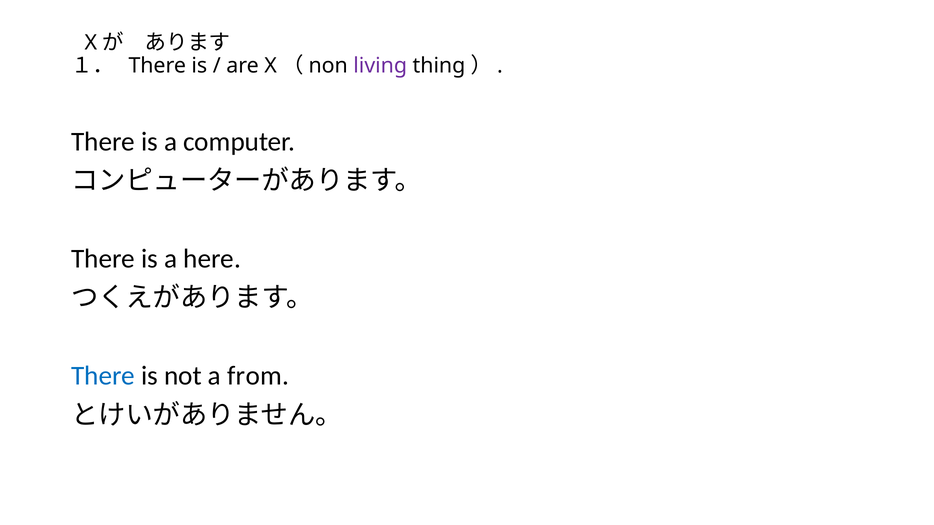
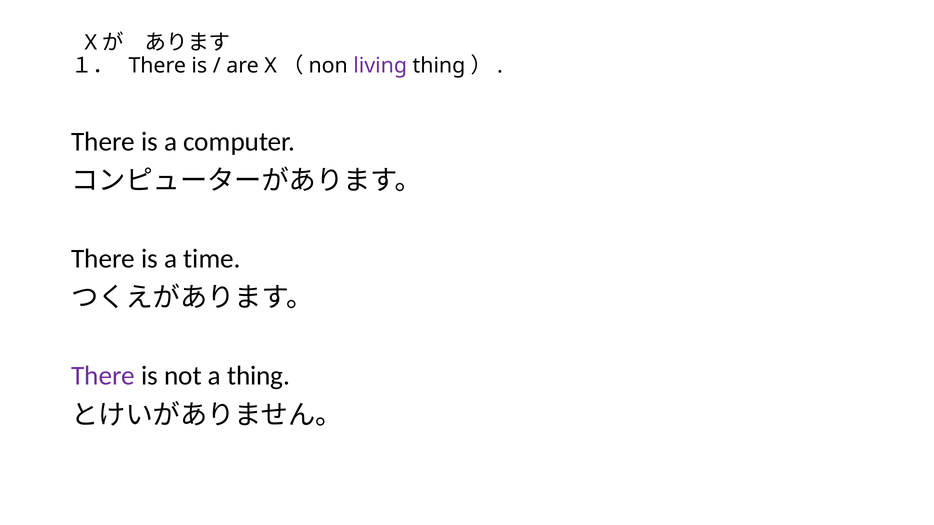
here: here -> time (212, 259)
There colour: blue -> purple (103, 376)
a from: from -> thing (259, 376)
